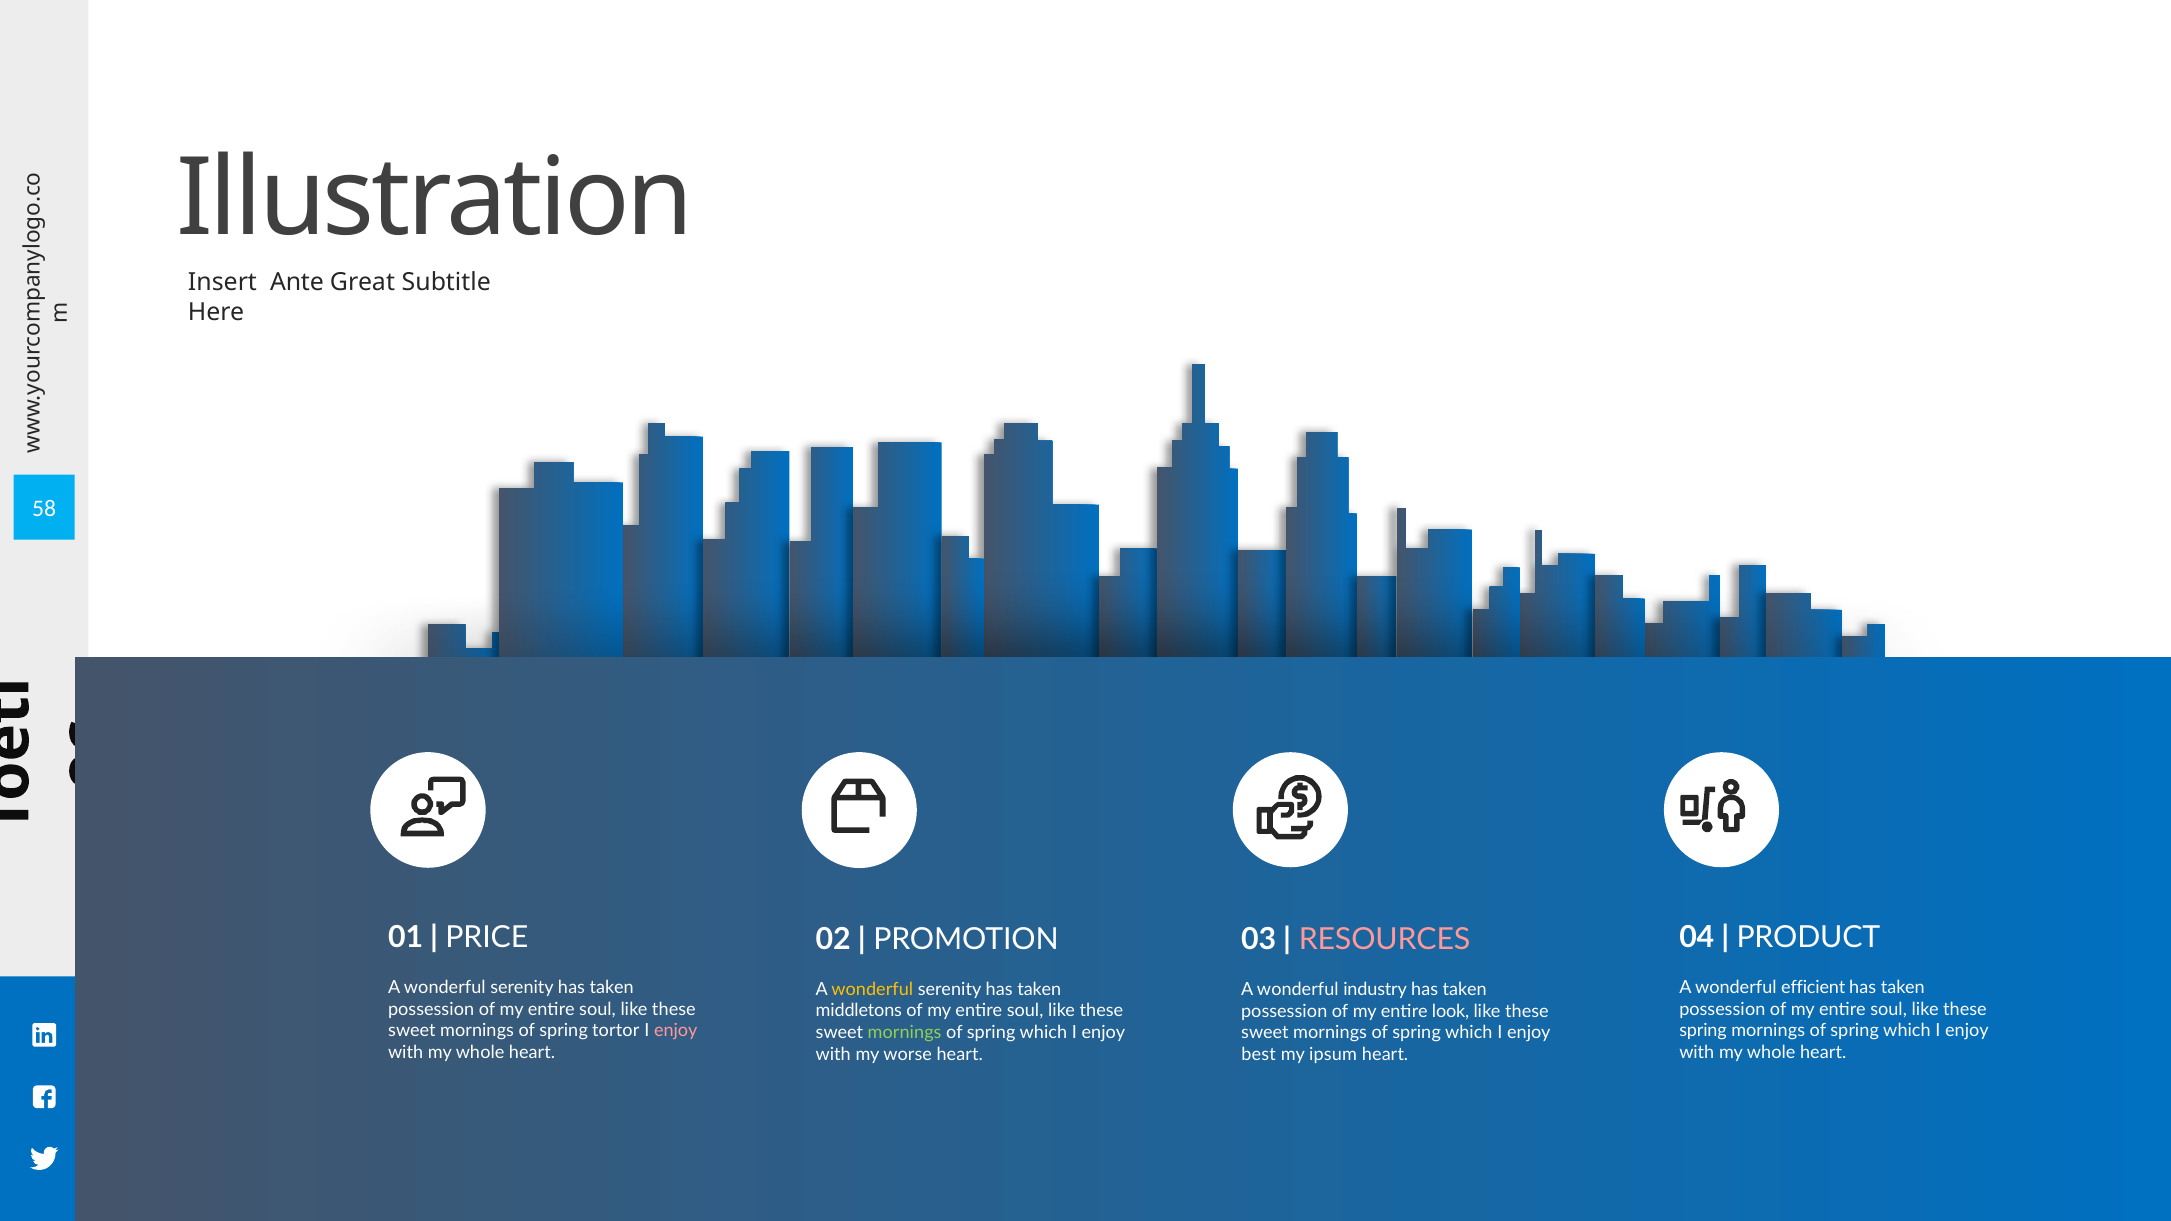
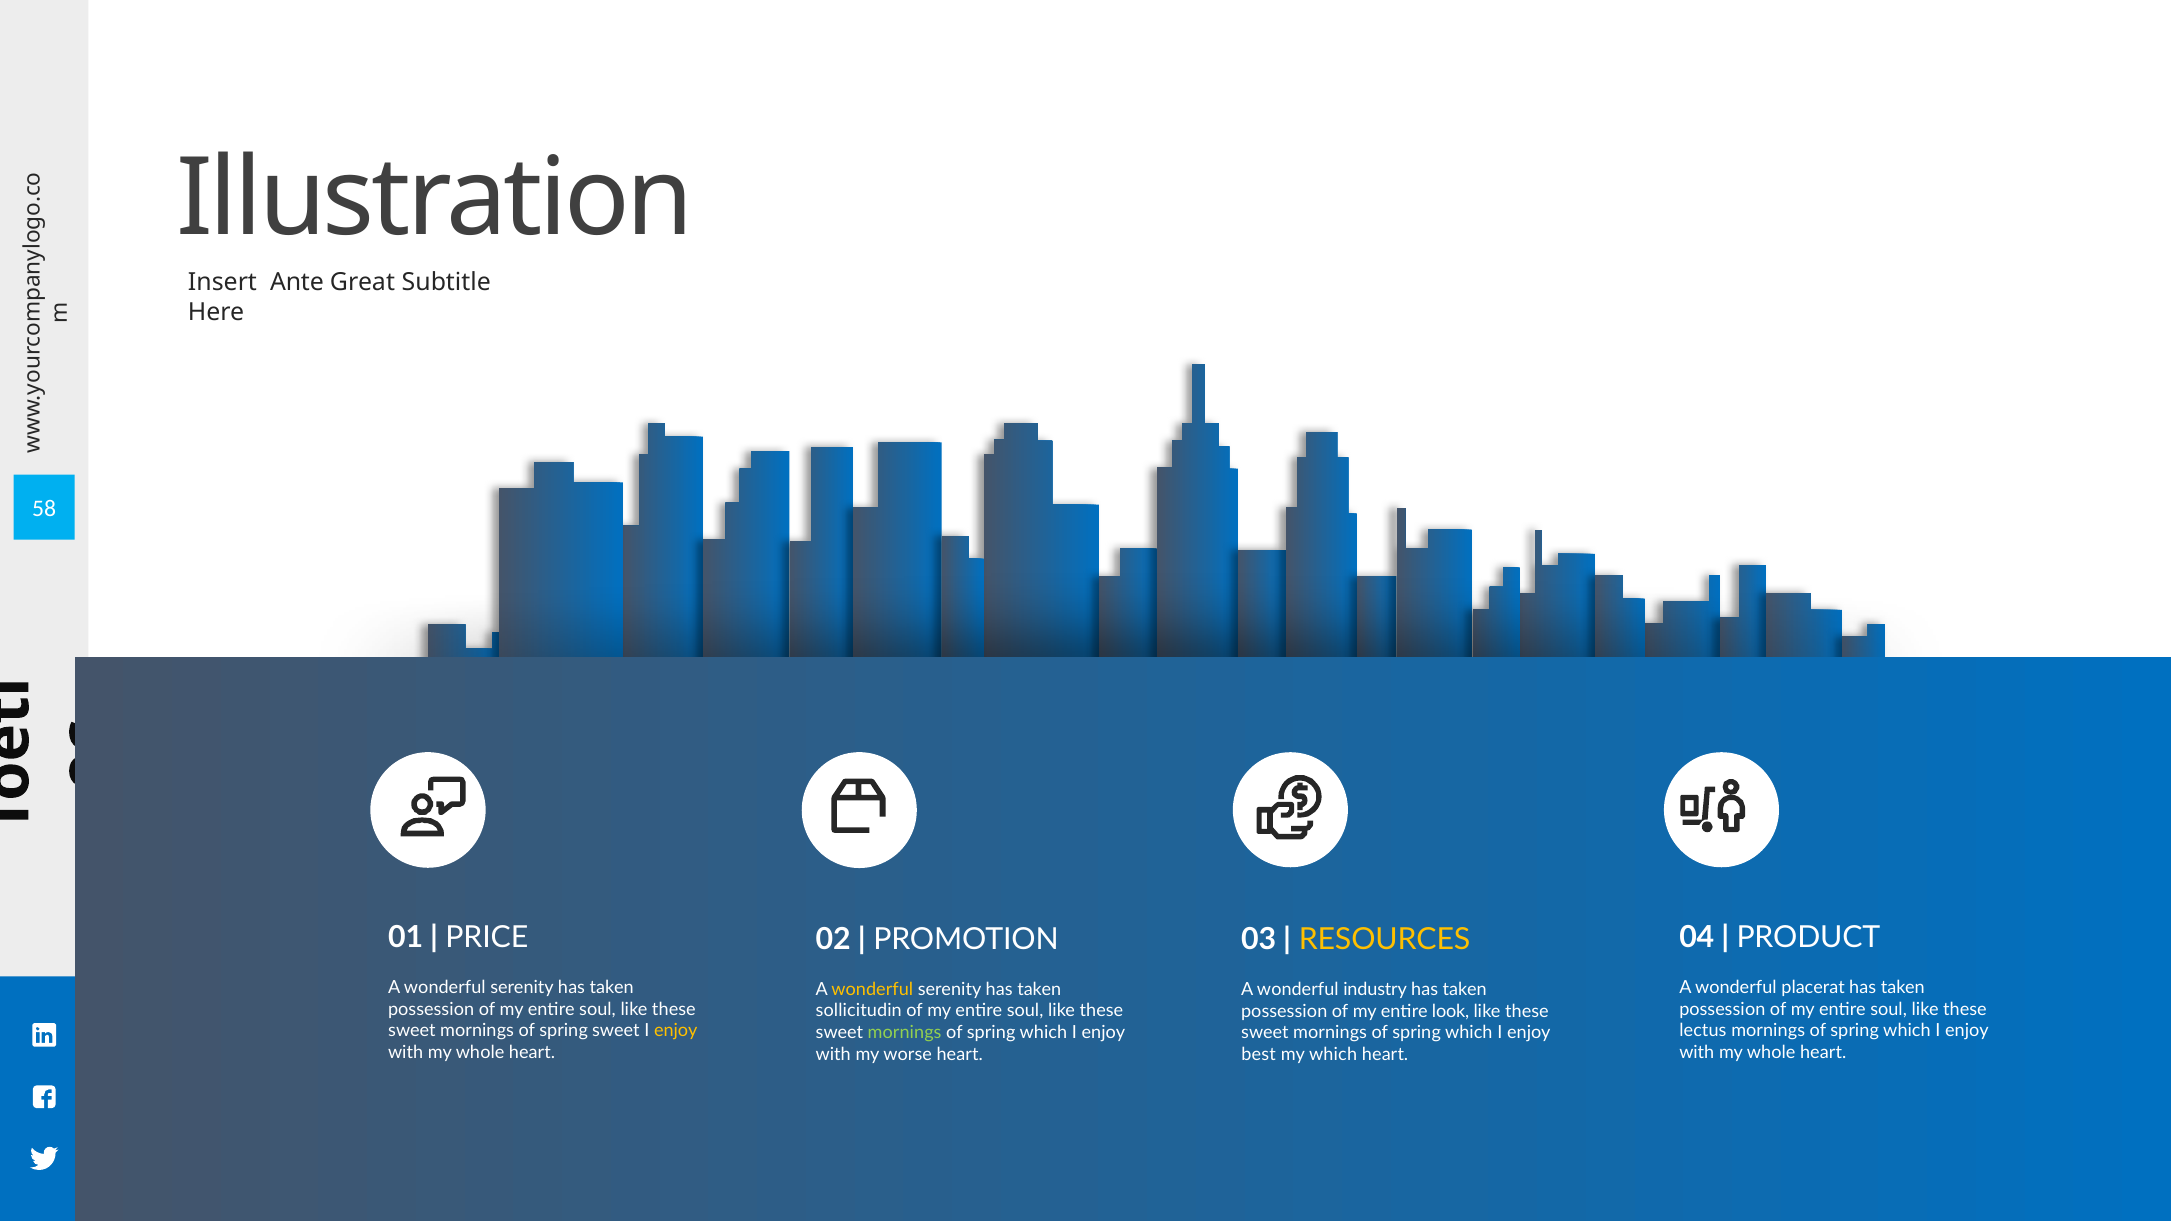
RESOURCES colour: pink -> yellow (1385, 940)
efficient: efficient -> placerat (1813, 988)
middletons: middletons -> sollicitudin (859, 1011)
spring tortor: tortor -> sweet (616, 1031)
enjoy colour: pink -> yellow (676, 1031)
spring: spring -> lectus (1703, 1031)
my ipsum: ipsum -> which (1333, 1055)
